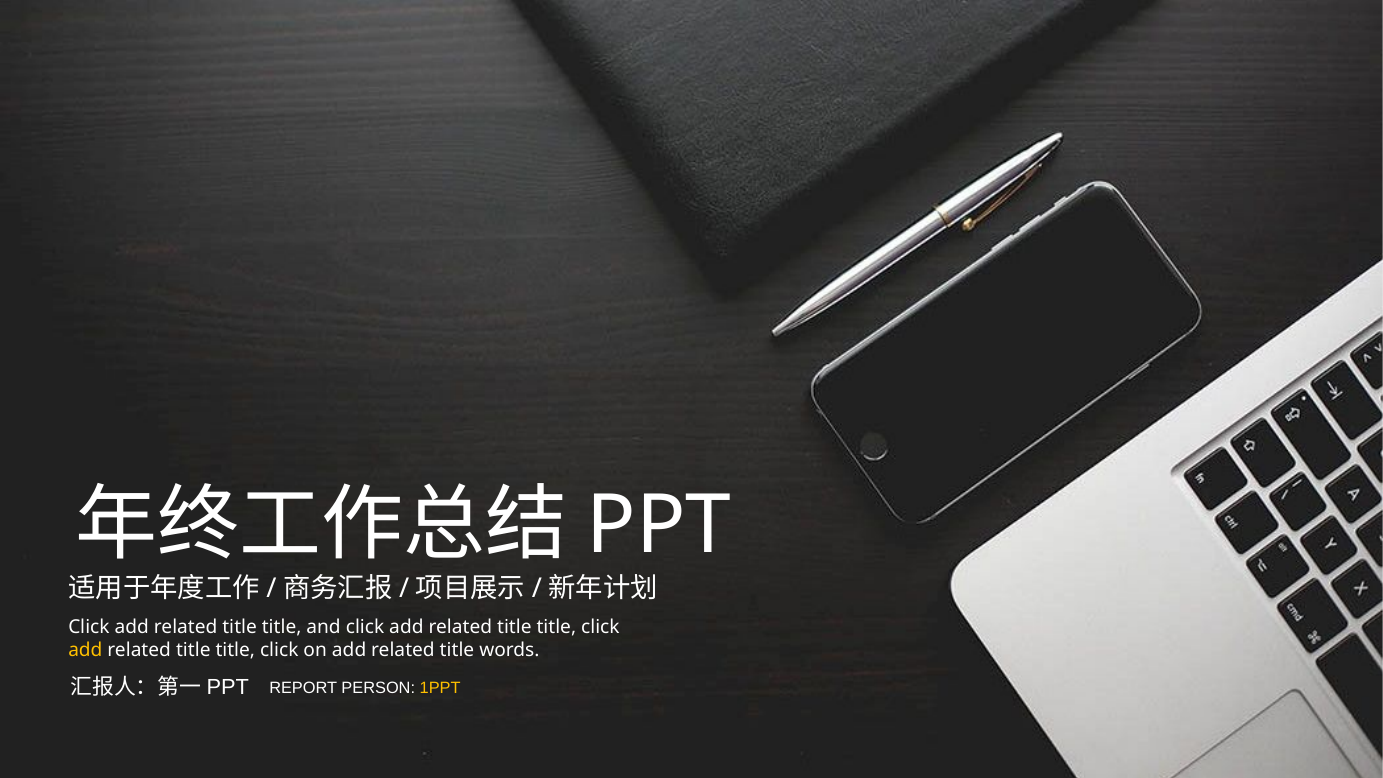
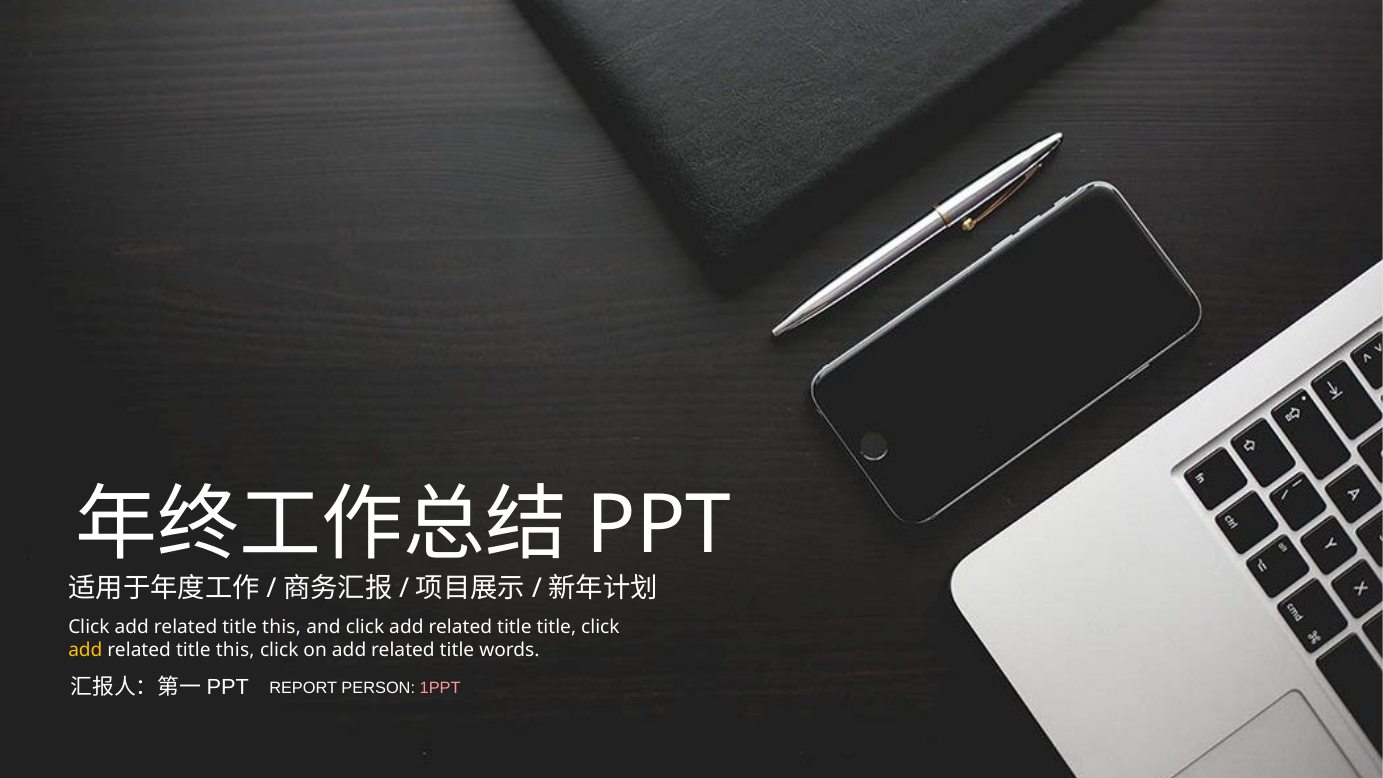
title: title -> this (282, 627)
title: title -> this (235, 650)
1PPT colour: yellow -> pink (440, 688)
